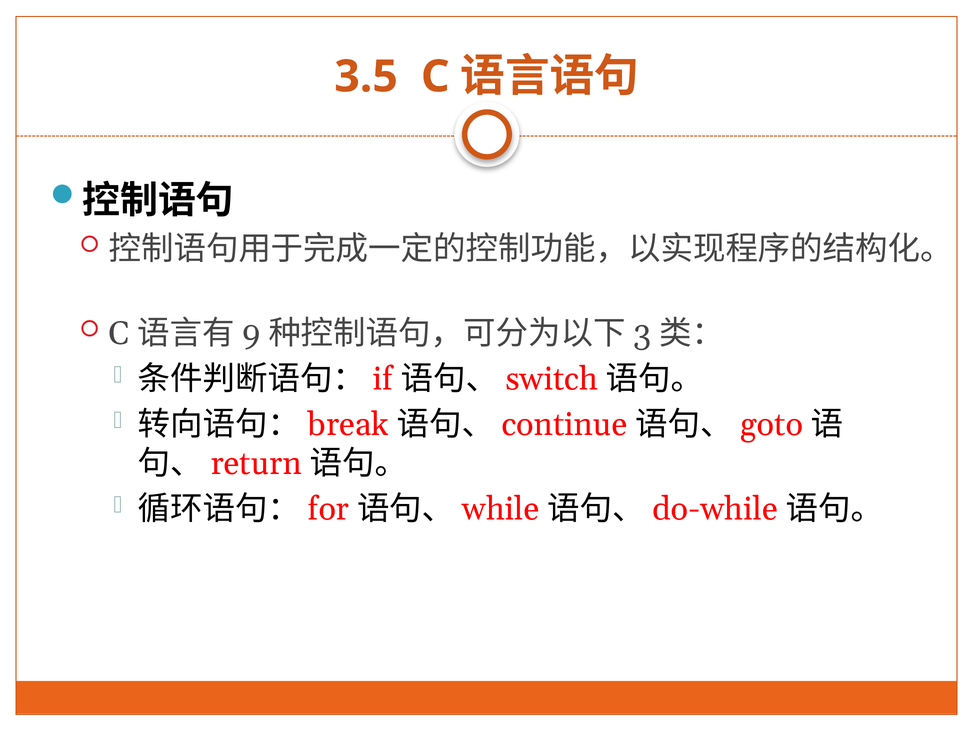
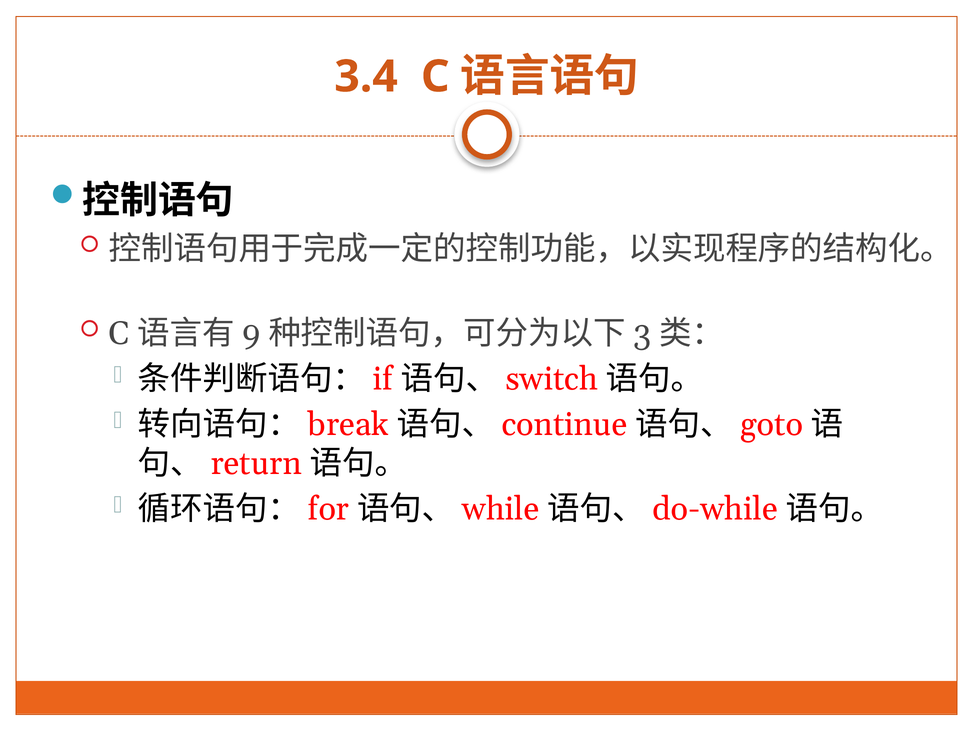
3.5: 3.5 -> 3.4 (366, 77)
